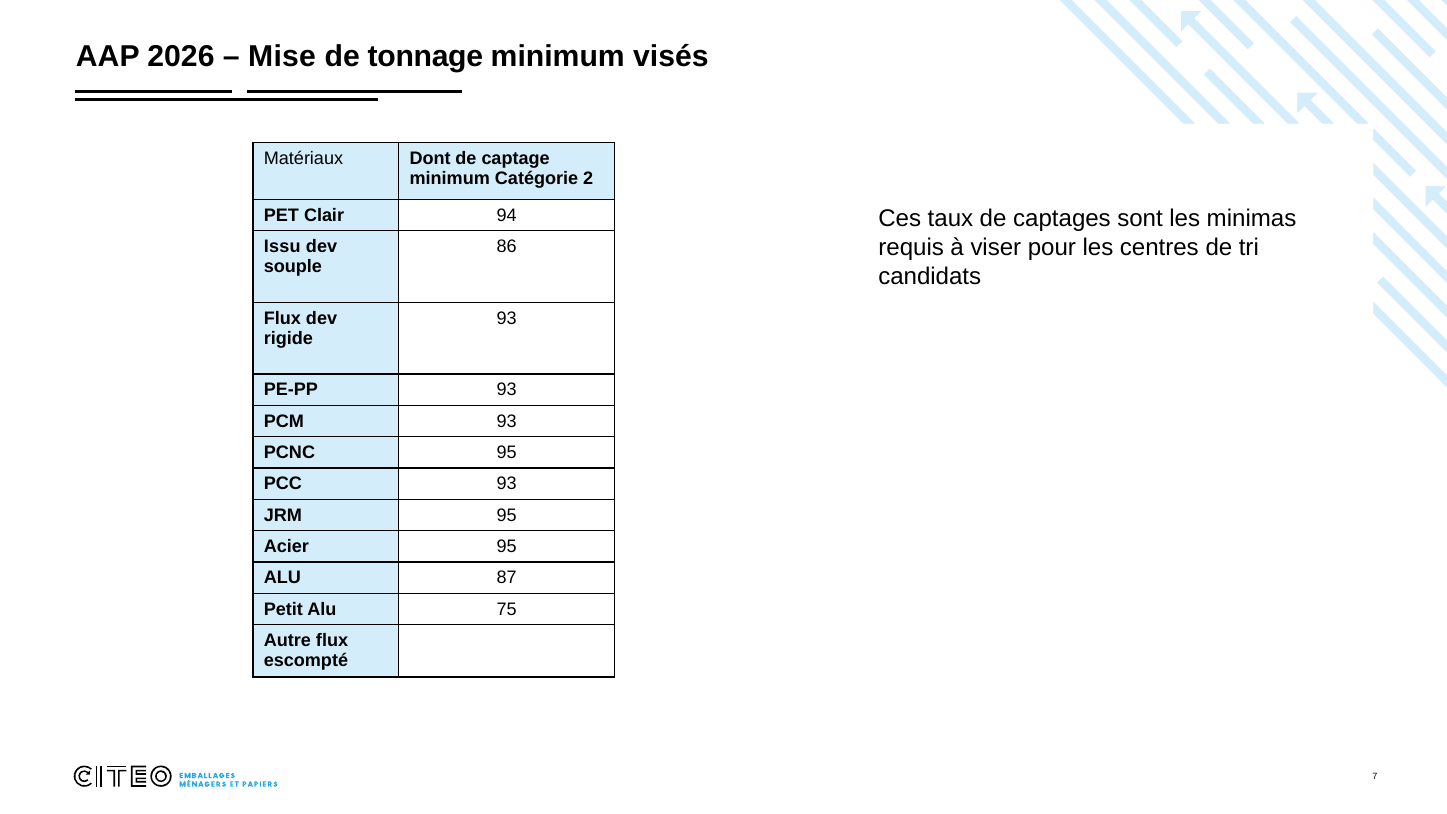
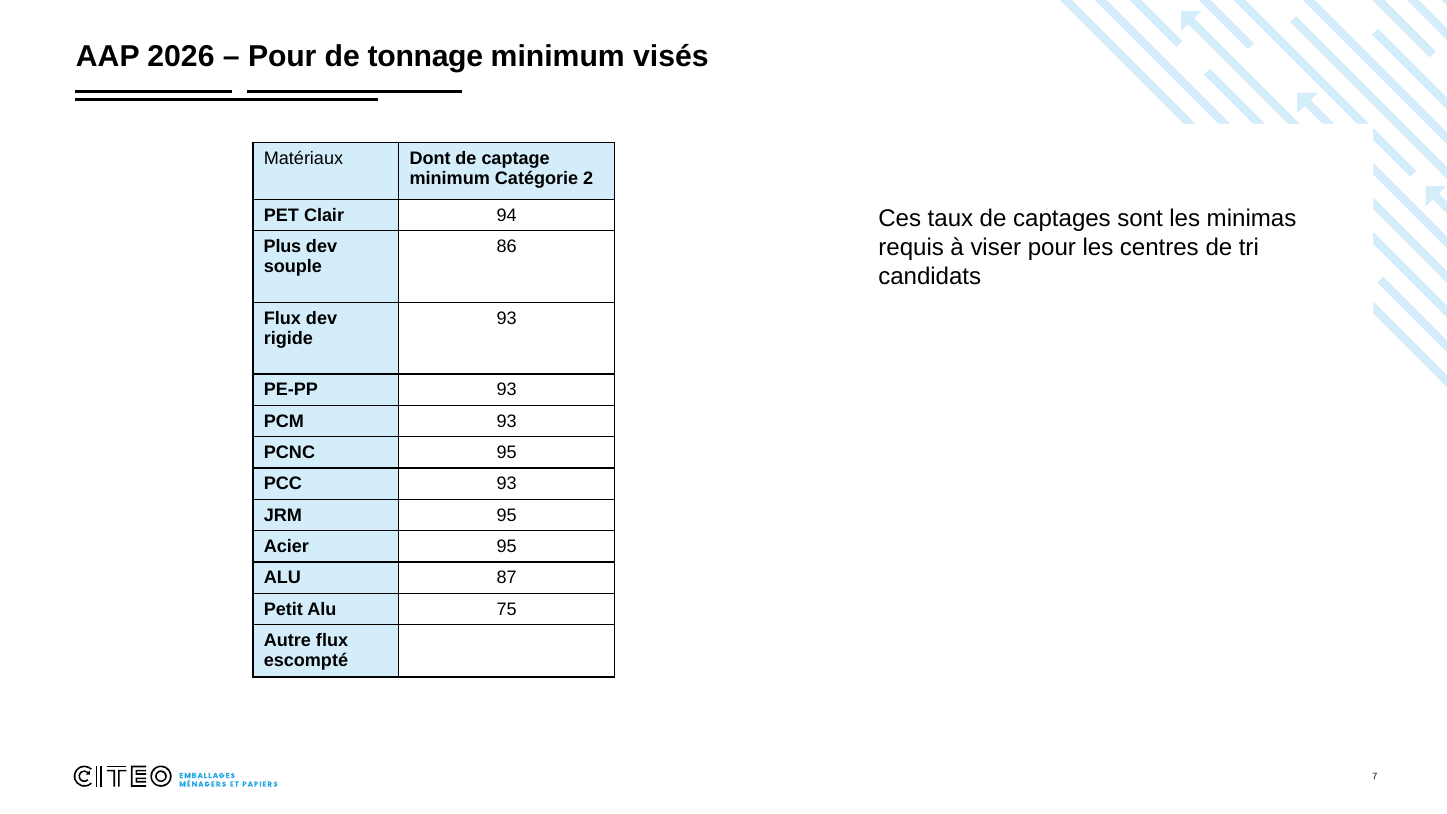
Mise: Mise -> Pour (282, 57)
Issu: Issu -> Plus (282, 247)
